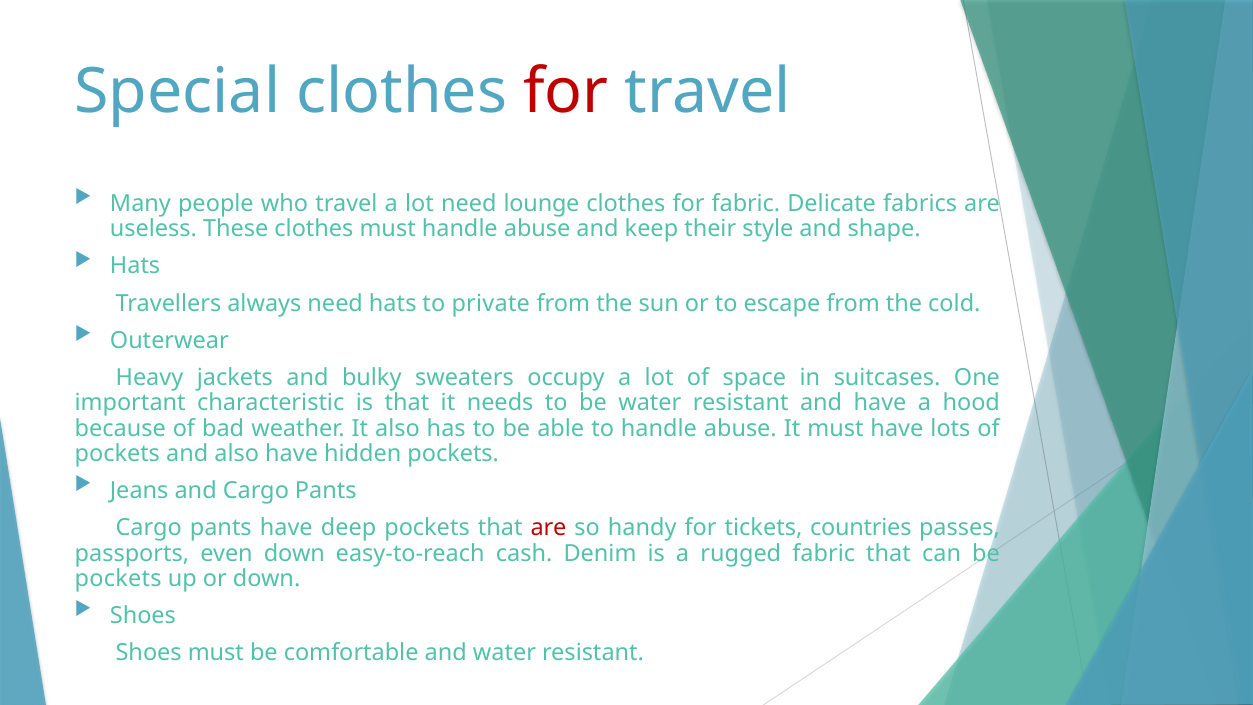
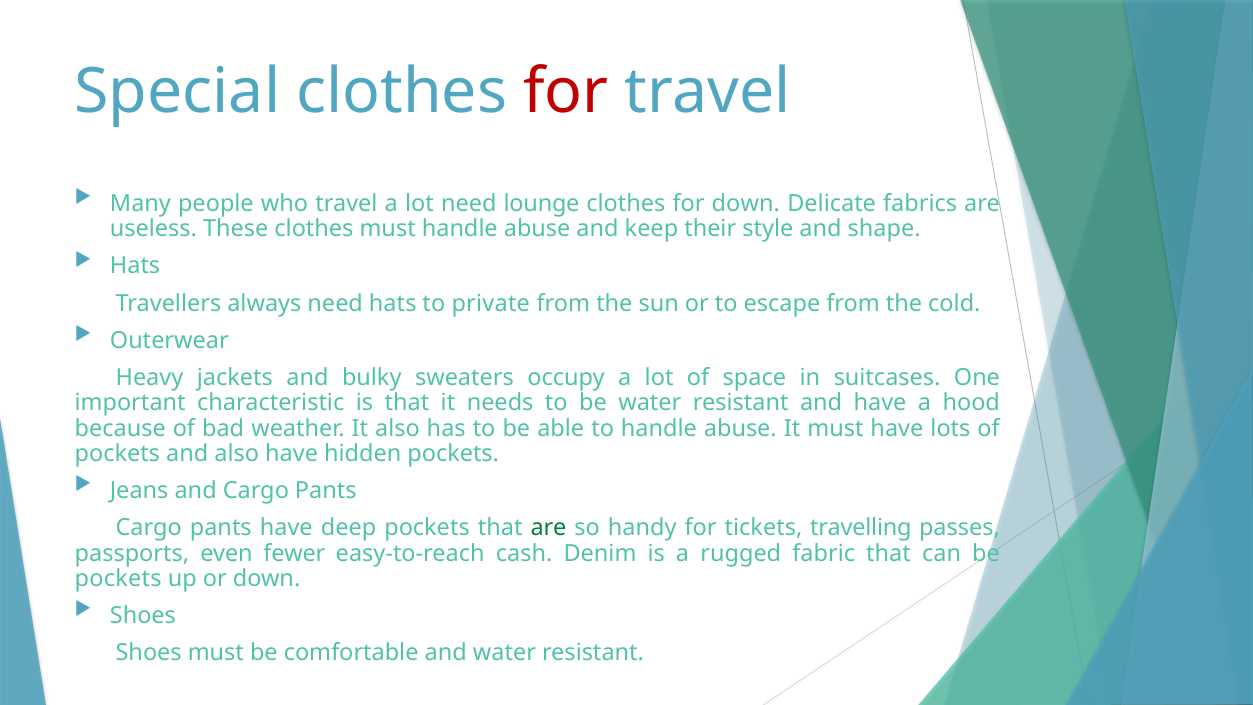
for fabric: fabric -> down (746, 204)
are colour: red -> green (548, 528)
countries: countries -> travelling (861, 528)
even down: down -> fewer (294, 553)
